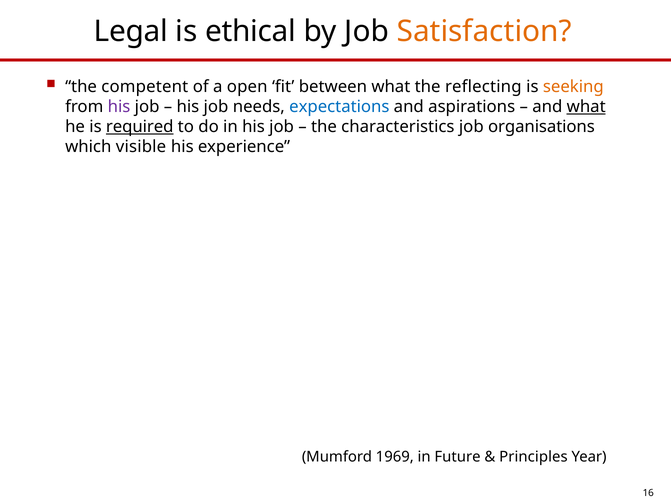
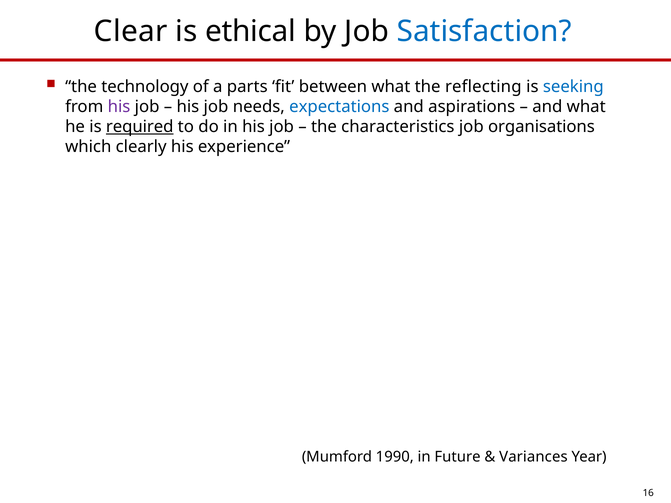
Legal: Legal -> Clear (131, 32)
Satisfaction colour: orange -> blue (484, 32)
competent: competent -> technology (145, 87)
open: open -> parts (247, 87)
seeking colour: orange -> blue (573, 87)
what underline: present -> none (586, 107)
visible: visible -> clearly (141, 147)
1969: 1969 -> 1990 (395, 457)
Principles: Principles -> Variances (533, 457)
